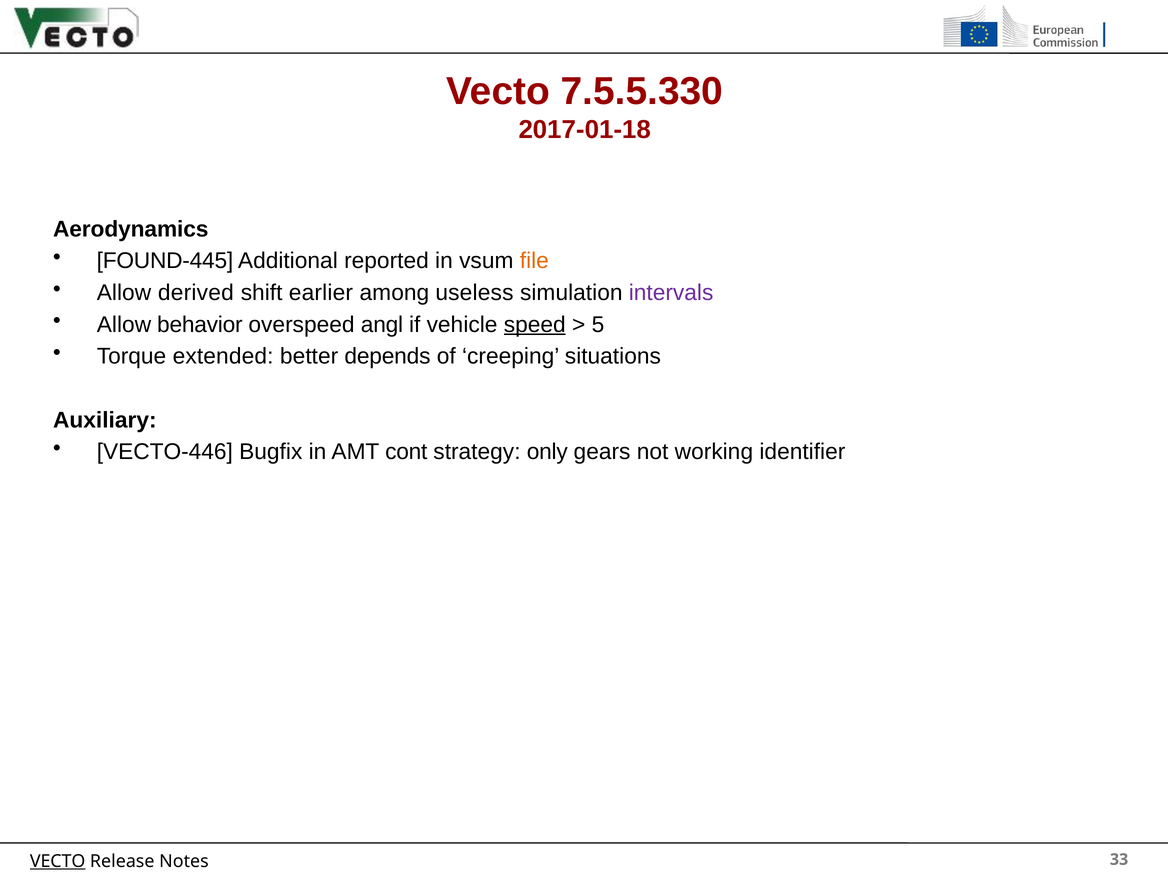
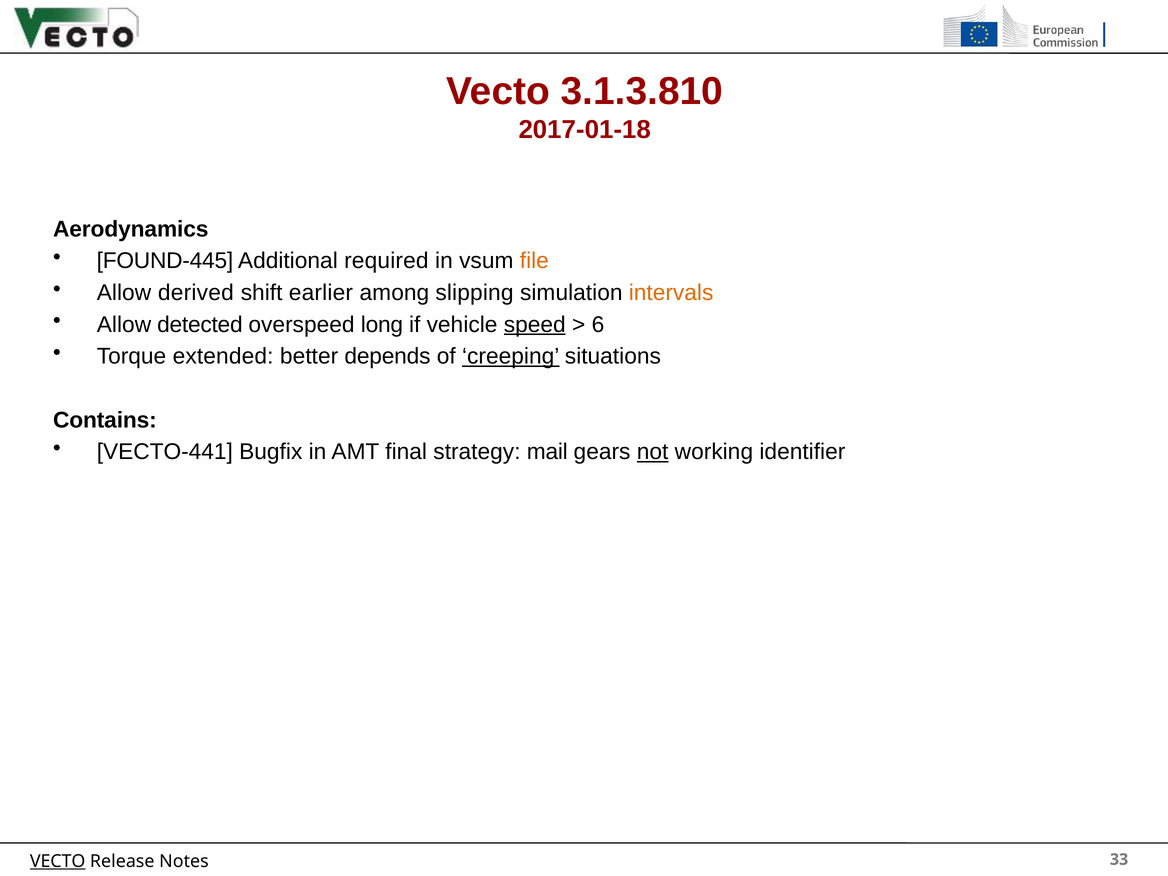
7.5.5.330: 7.5.5.330 -> 3.1.3.810 (642, 92)
reported: reported -> required (386, 261)
useless: useless -> slipping (474, 293)
intervals colour: purple -> orange (671, 293)
behavior: behavior -> detected (200, 325)
angl: angl -> long (382, 325)
5: 5 -> 6 (598, 325)
creeping underline: none -> present (511, 356)
Auxiliary: Auxiliary -> Contains (105, 420)
VECTO-446: VECTO-446 -> VECTO-441 (165, 452)
cont: cont -> final (406, 452)
only: only -> mail (547, 452)
not underline: none -> present (653, 452)
